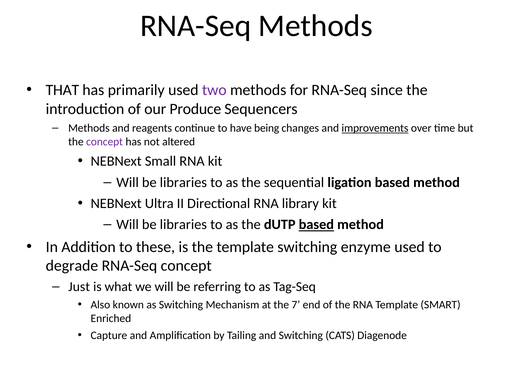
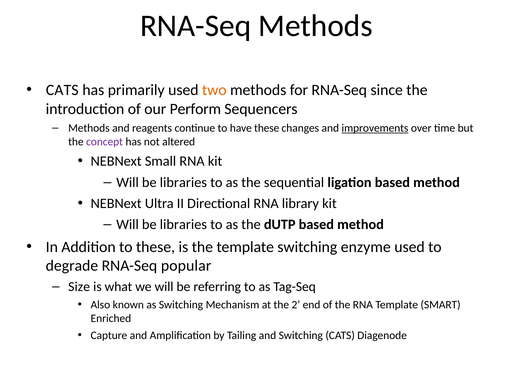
THAT: THAT -> CATS (62, 90)
two colour: purple -> orange (214, 90)
Produce: Produce -> Perform (195, 109)
have being: being -> these (267, 128)
based underline: present -> none (316, 224)
RNA-Seq concept: concept -> popular (186, 266)
Just: Just -> Size (79, 287)
7: 7 -> 2 (296, 305)
